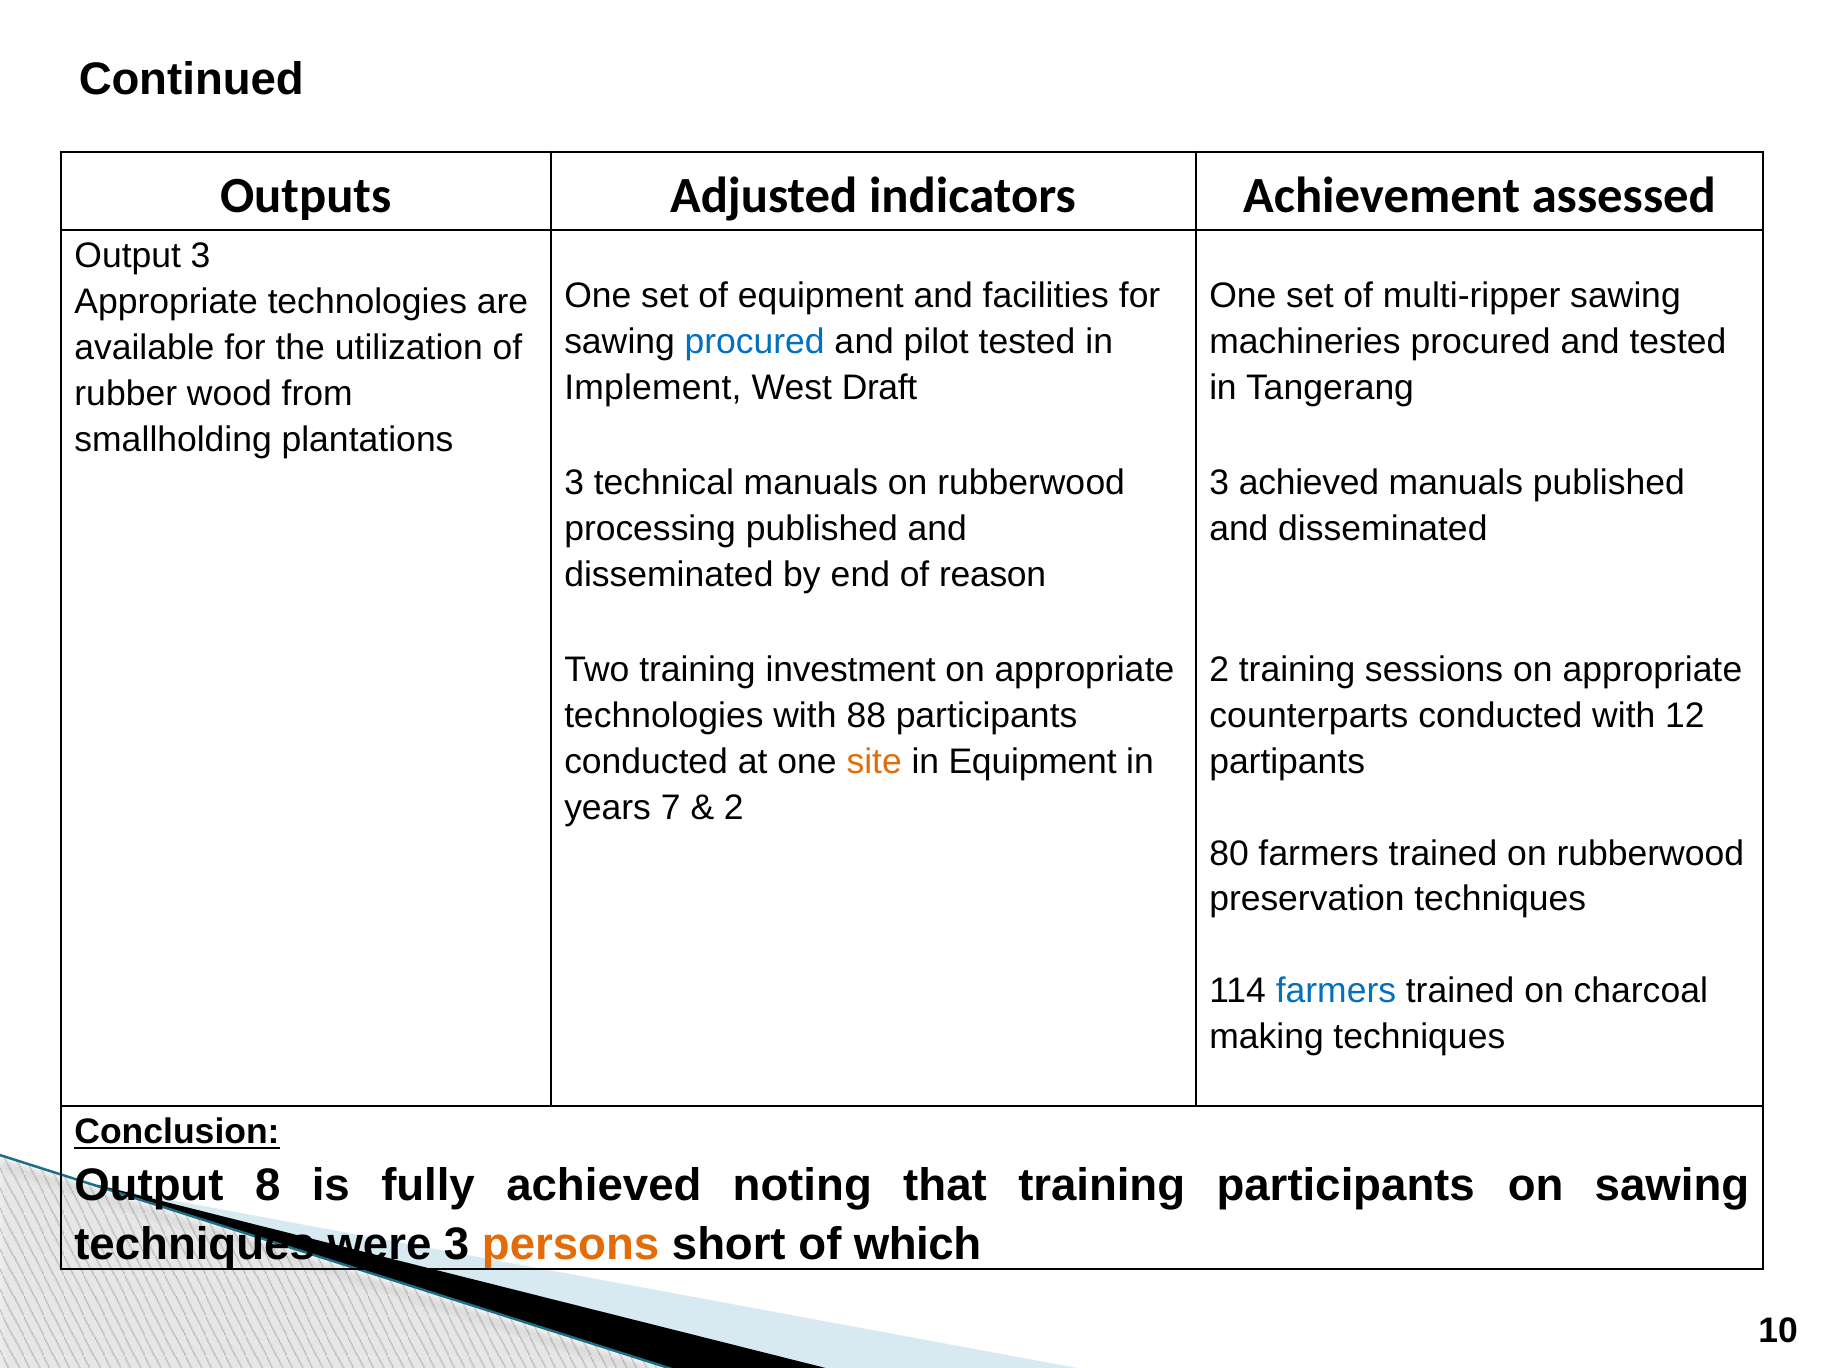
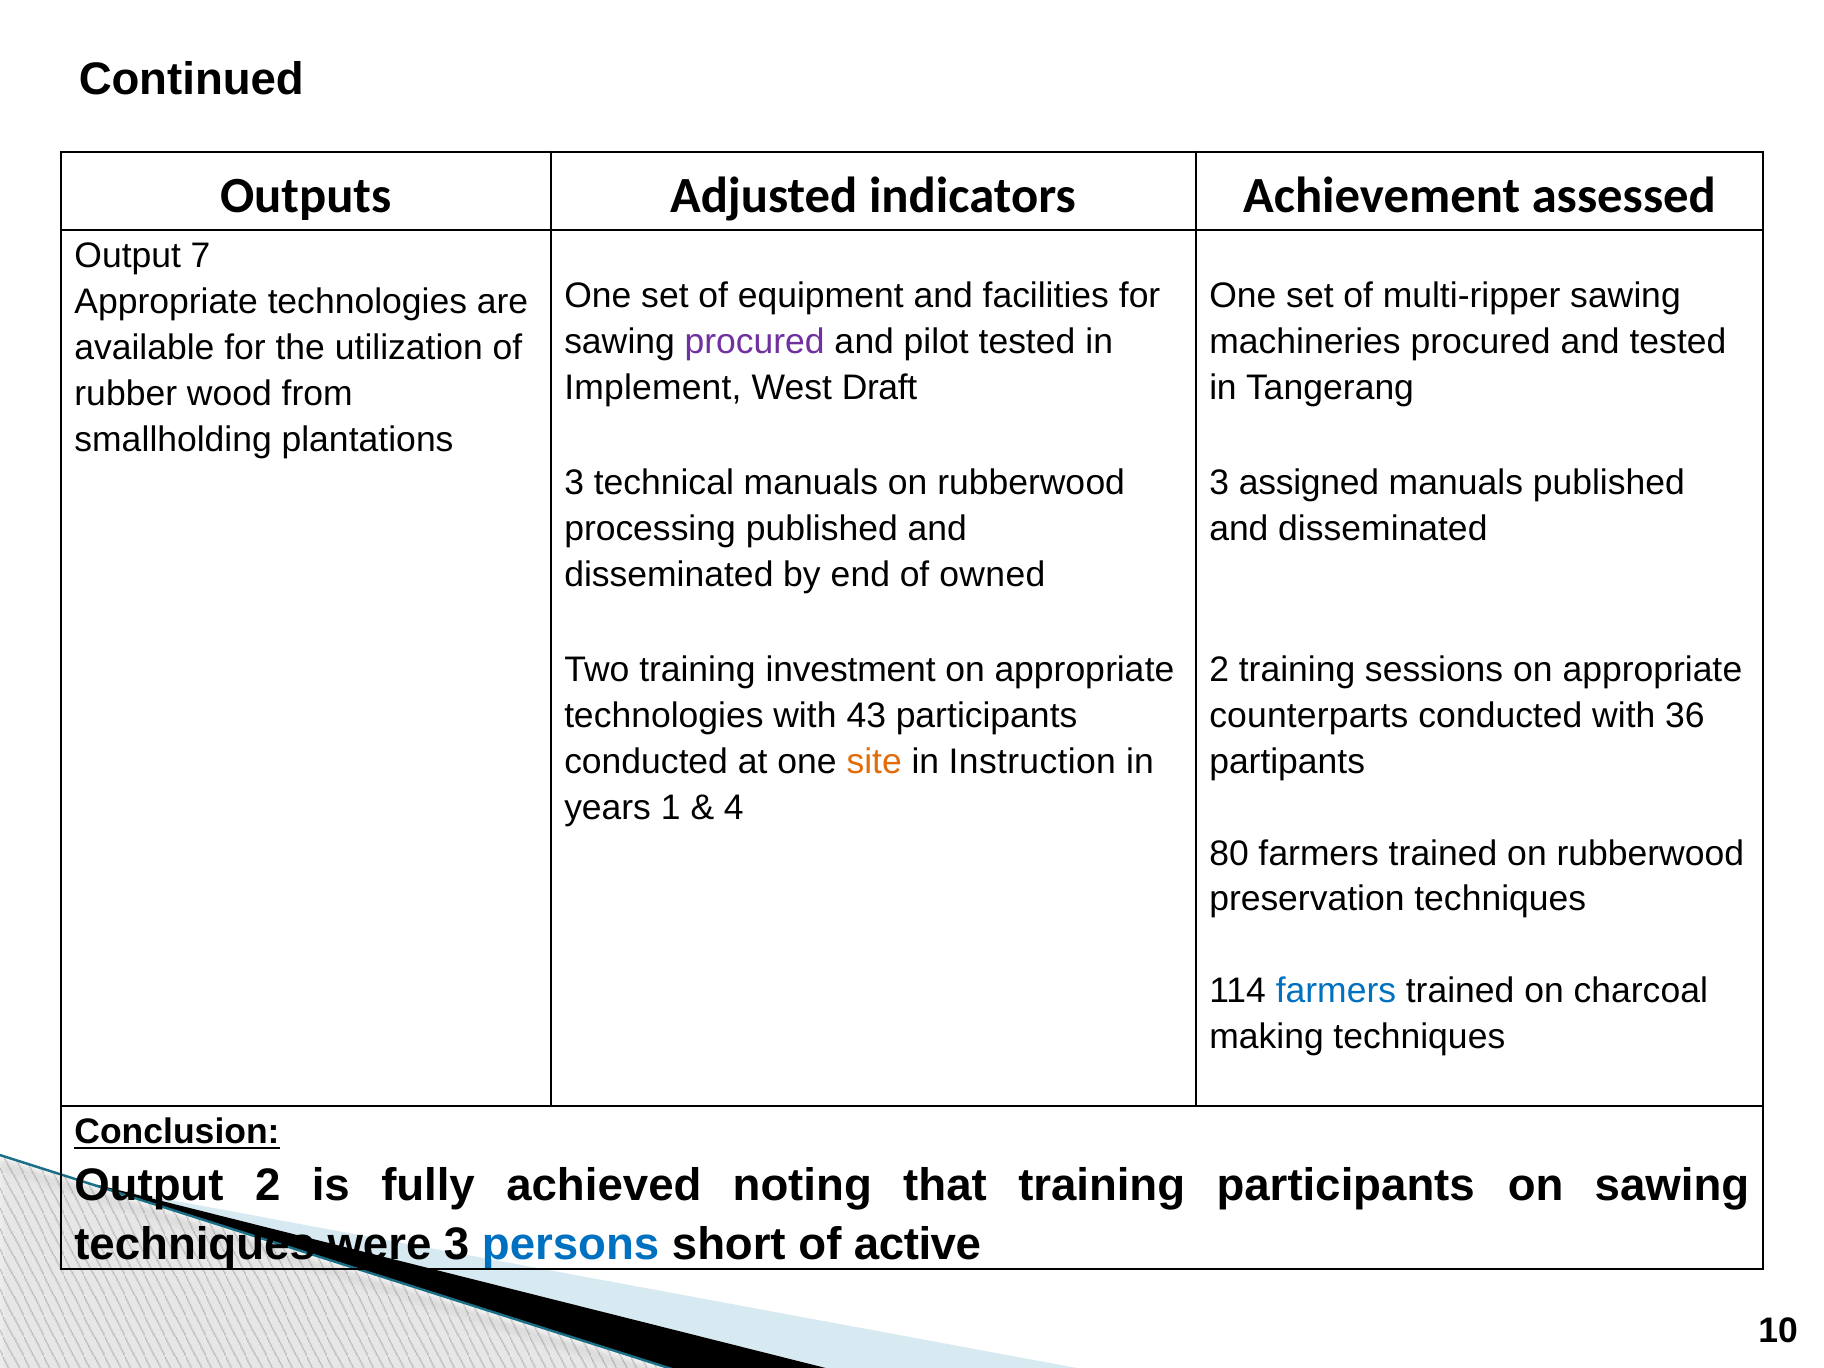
Output 3: 3 -> 7 (201, 256)
procured colour: blue -> purple (755, 342)
3 achieved: achieved -> assigned (1309, 483)
reason: reason -> owned (992, 575)
88: 88 -> 43 (866, 716)
12: 12 -> 36 (1685, 716)
in Equipment: Equipment -> Instruction (1032, 762)
7: 7 -> 1 (671, 808)
2: 2 -> 4 (734, 808)
Output 8: 8 -> 2 (268, 1185)
persons colour: orange -> blue (571, 1244)
which: which -> active (917, 1244)
